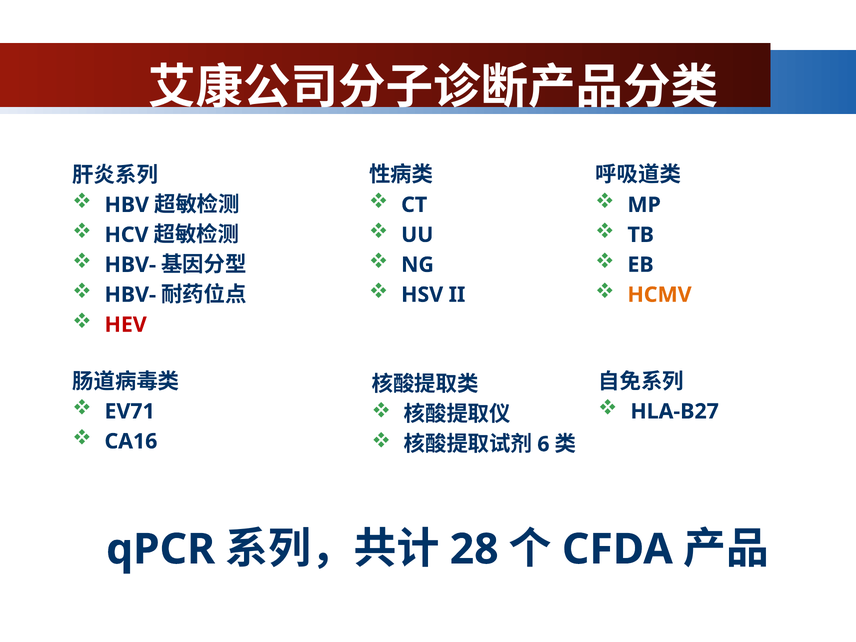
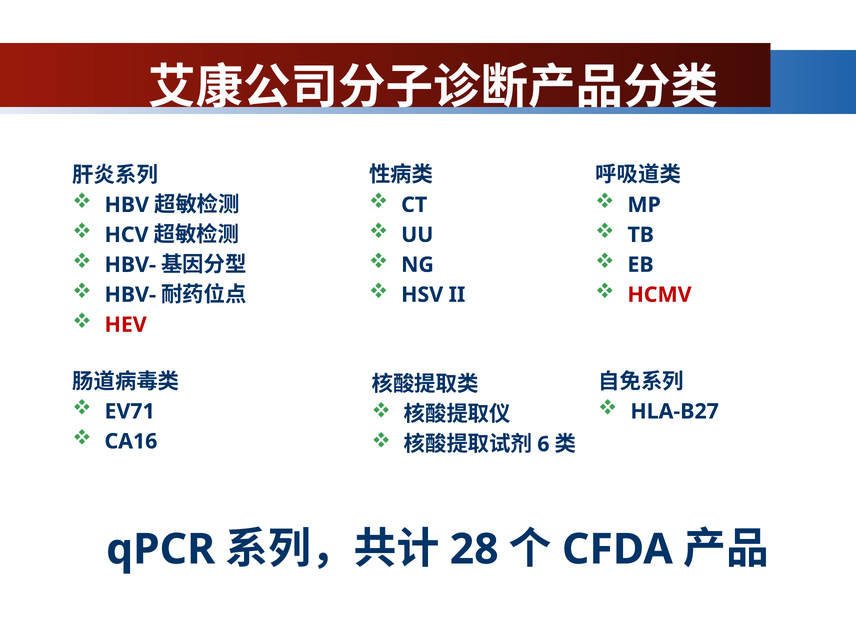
HCMV colour: orange -> red (660, 295)
